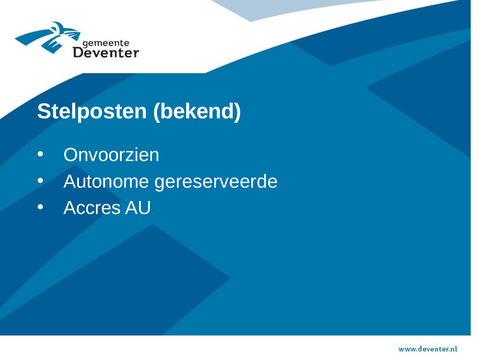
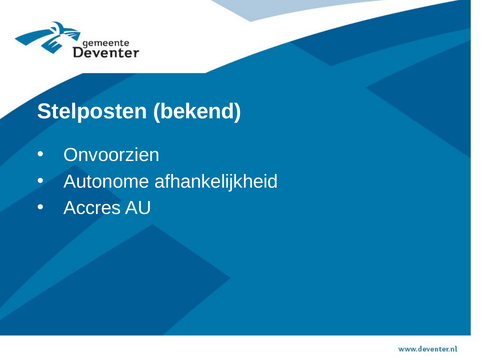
gereserveerde: gereserveerde -> afhankelijkheid (216, 181)
